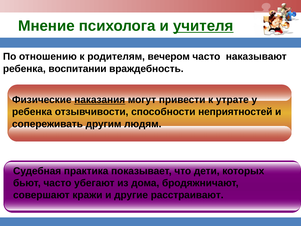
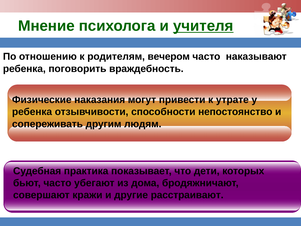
воспитании: воспитании -> поговорить (77, 69)
наказания underline: present -> none (100, 100)
неприятностей: неприятностей -> непостоянство (235, 112)
